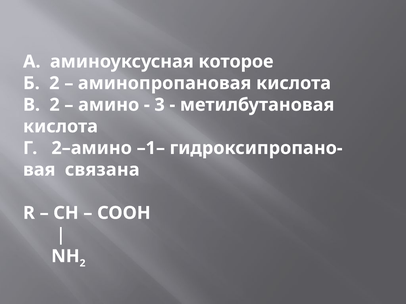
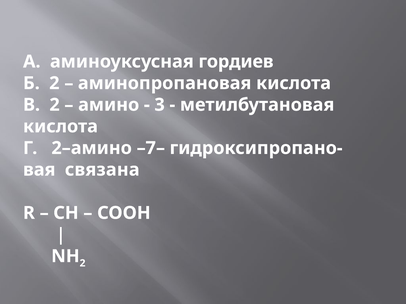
которое: которое -> гордиев (236, 62)
–1–: –1– -> –7– (151, 148)
